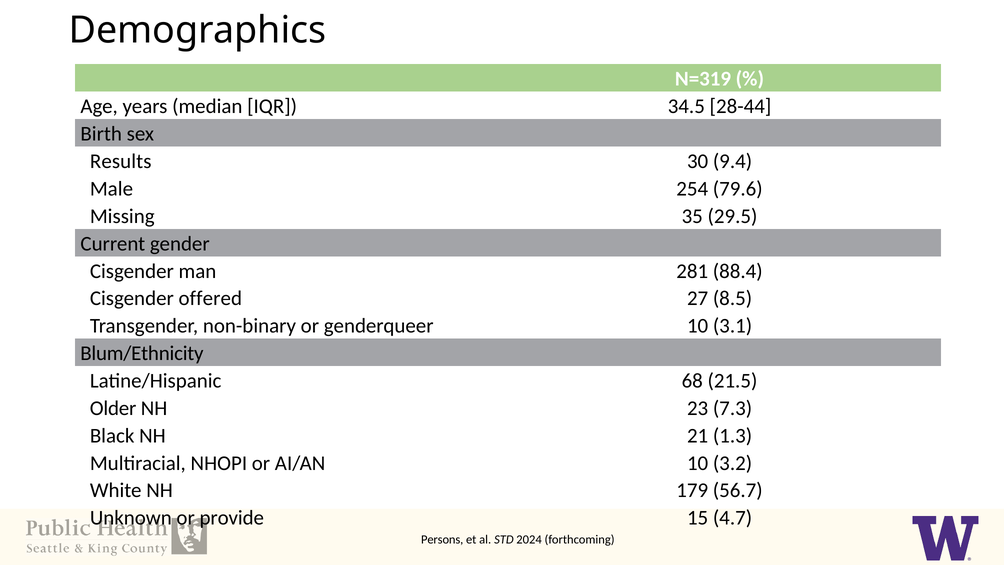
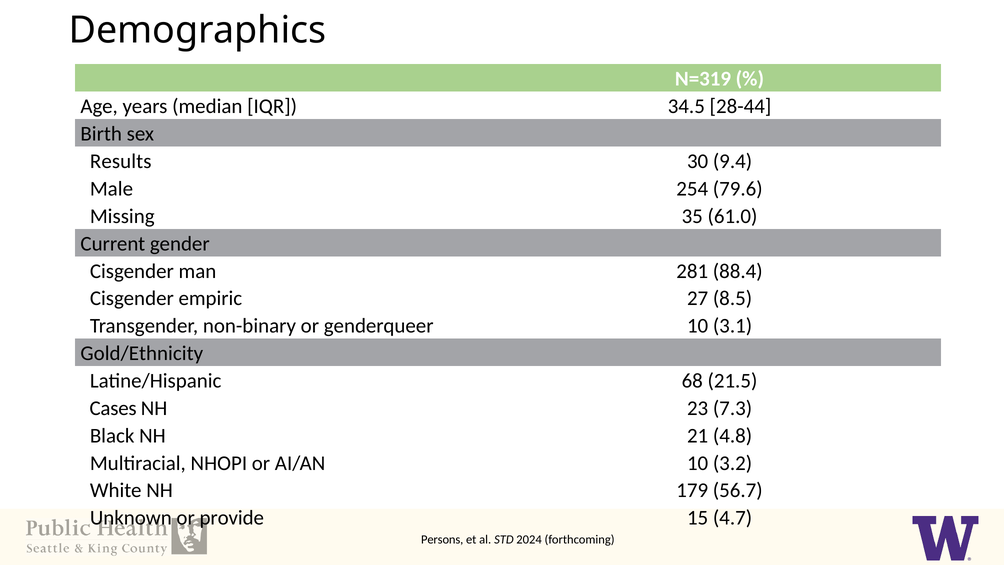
29.5: 29.5 -> 61.0 (732, 216)
offered: offered -> empiric (210, 298)
Blum/Ethnicity: Blum/Ethnicity -> Gold/Ethnicity (142, 353)
Older: Older -> Cases (113, 408)
1.3: 1.3 -> 4.8 (733, 436)
